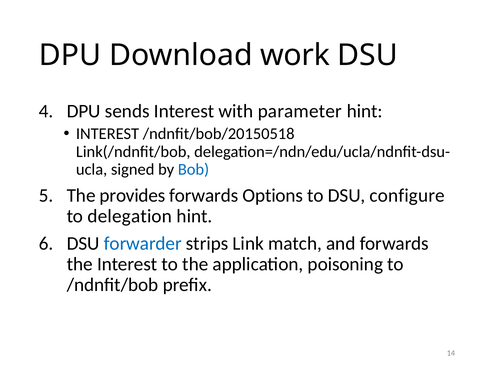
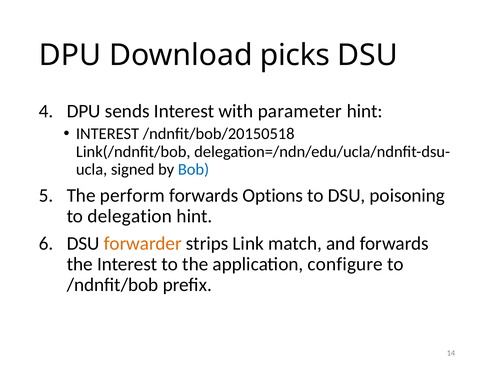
work: work -> picks (295, 55)
provides: provides -> perform (132, 196)
configure: configure -> poisoning (407, 196)
forwarder colour: blue -> orange (143, 244)
poisoning: poisoning -> configure (345, 265)
